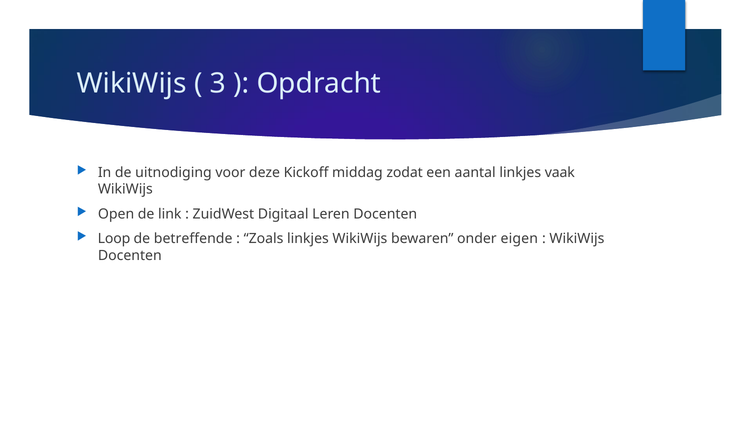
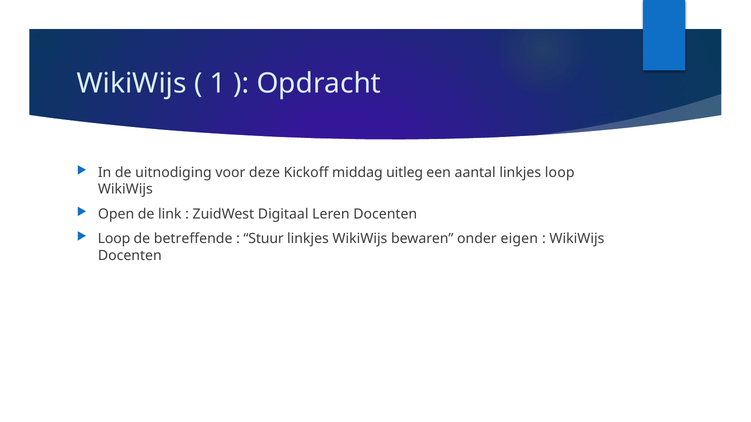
3: 3 -> 1 (218, 84)
zodat: zodat -> uitleg (405, 173)
linkjes vaak: vaak -> loop (560, 173)
Zoals: Zoals -> Stuur (264, 239)
